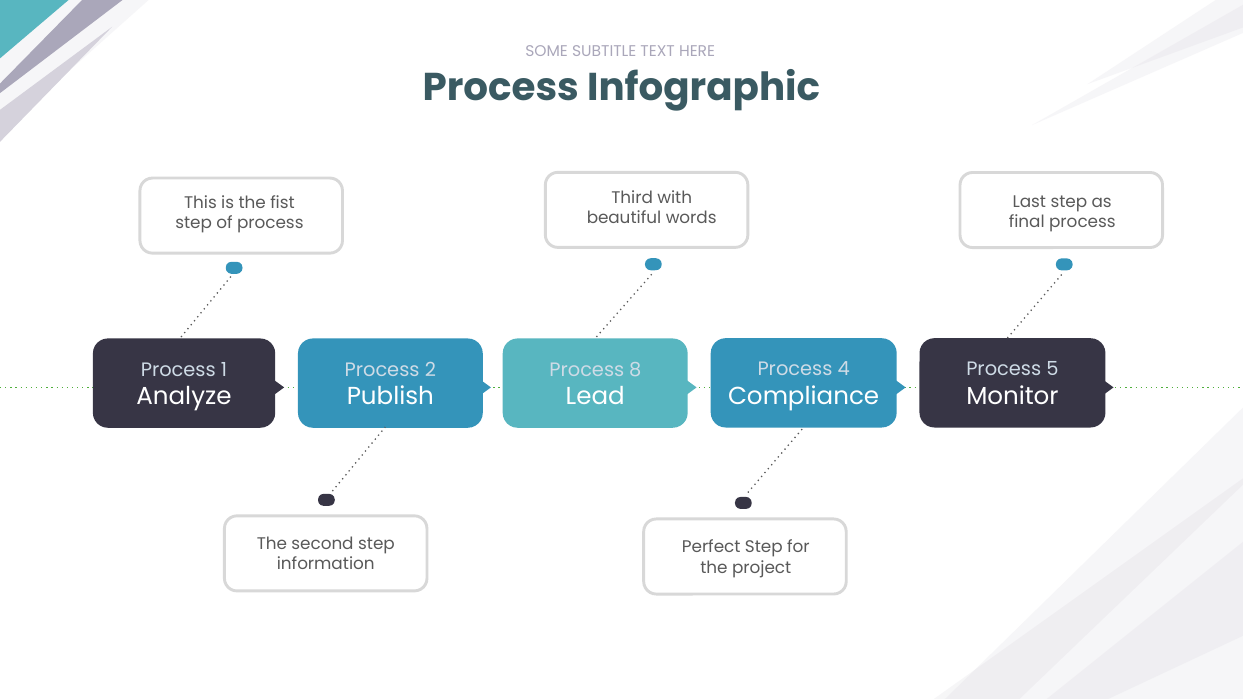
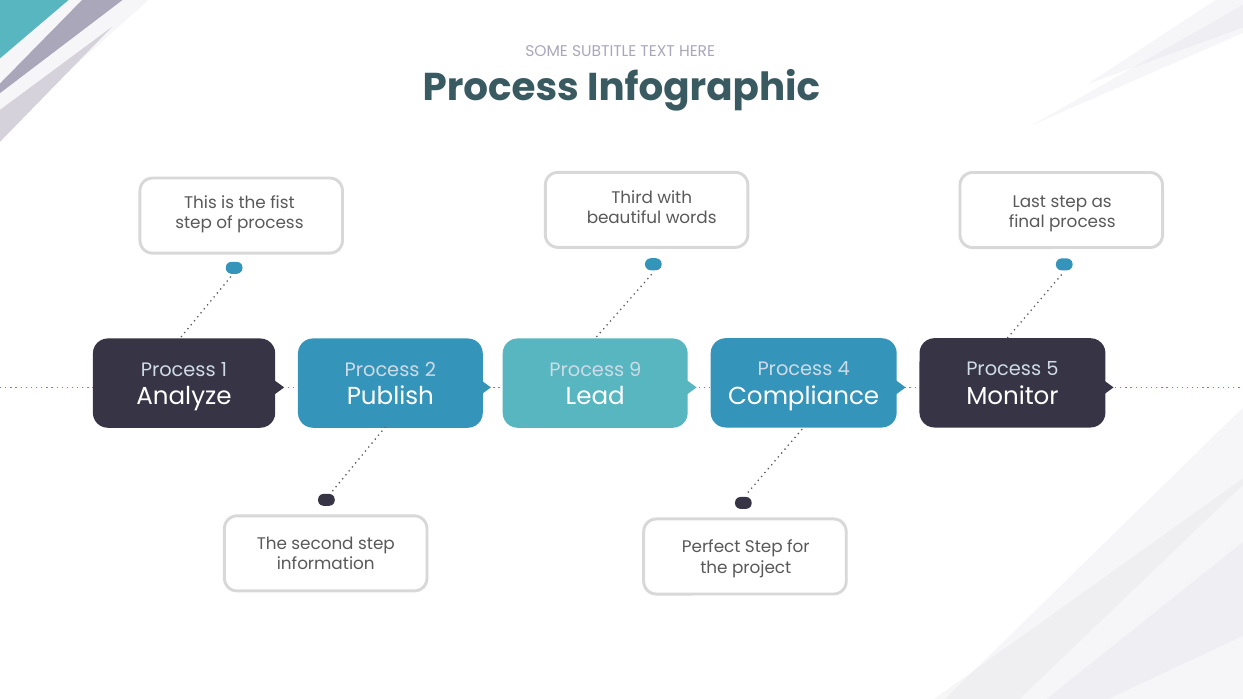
8: 8 -> 9 (635, 370)
